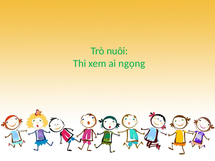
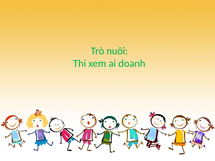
ngọng: ngọng -> doanh (132, 64)
